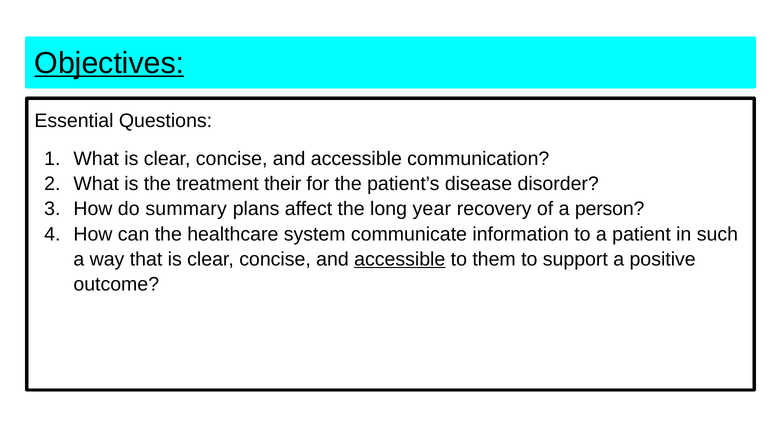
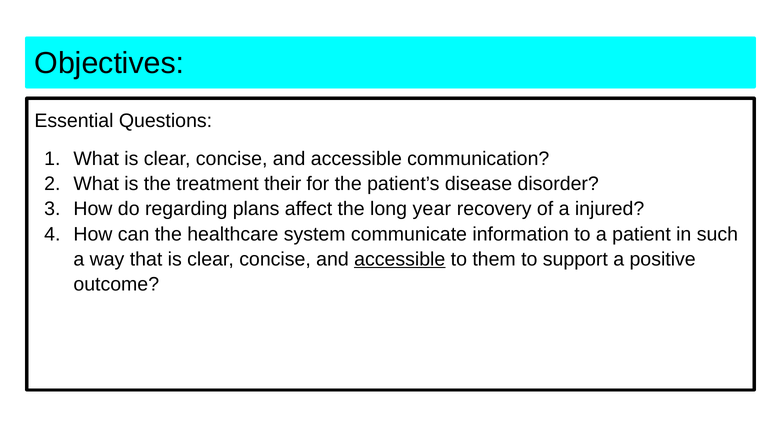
Objectives underline: present -> none (109, 63)
summary: summary -> regarding (186, 209)
person: person -> injured (610, 209)
